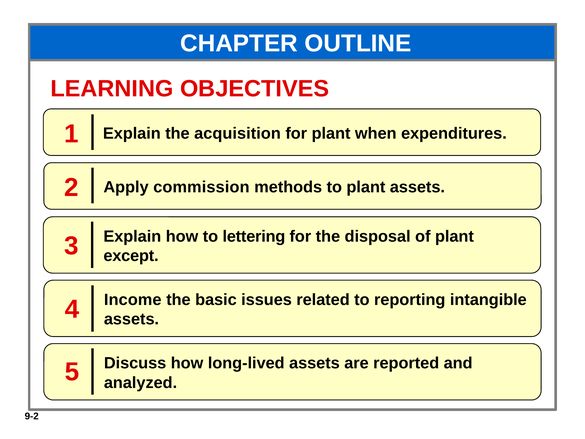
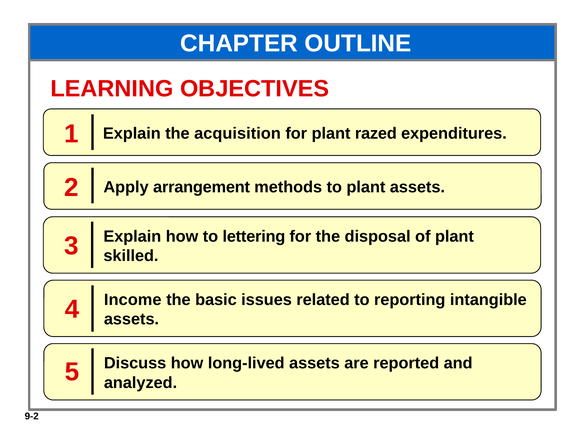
when: when -> razed (376, 133)
commission: commission -> arrangement (202, 187)
except: except -> skilled (131, 256)
